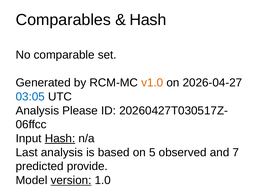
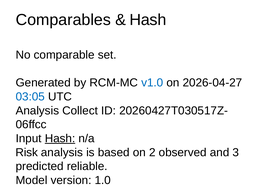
v1.0 colour: orange -> blue (152, 83)
Please: Please -> Collect (80, 111)
Last: Last -> Risk (27, 153)
5: 5 -> 2 (152, 153)
7: 7 -> 3 (236, 153)
provide: provide -> reliable (87, 167)
version underline: present -> none (71, 181)
